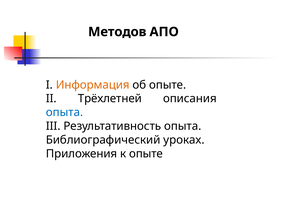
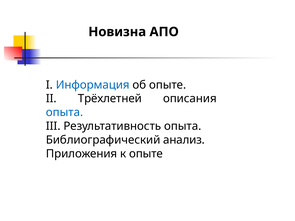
Методов: Методов -> Новизна (117, 32)
Информация colour: orange -> blue (93, 85)
уроках: уроках -> анализ (184, 140)
